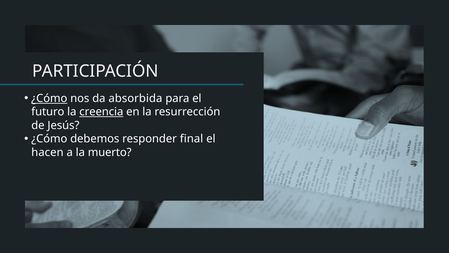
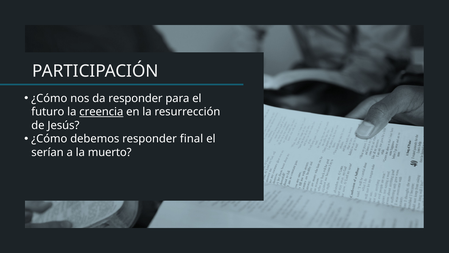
¿Cómo underline: present -> none (49, 98)
da absorbida: absorbida -> responder (135, 98)
hacen: hacen -> serían (47, 152)
